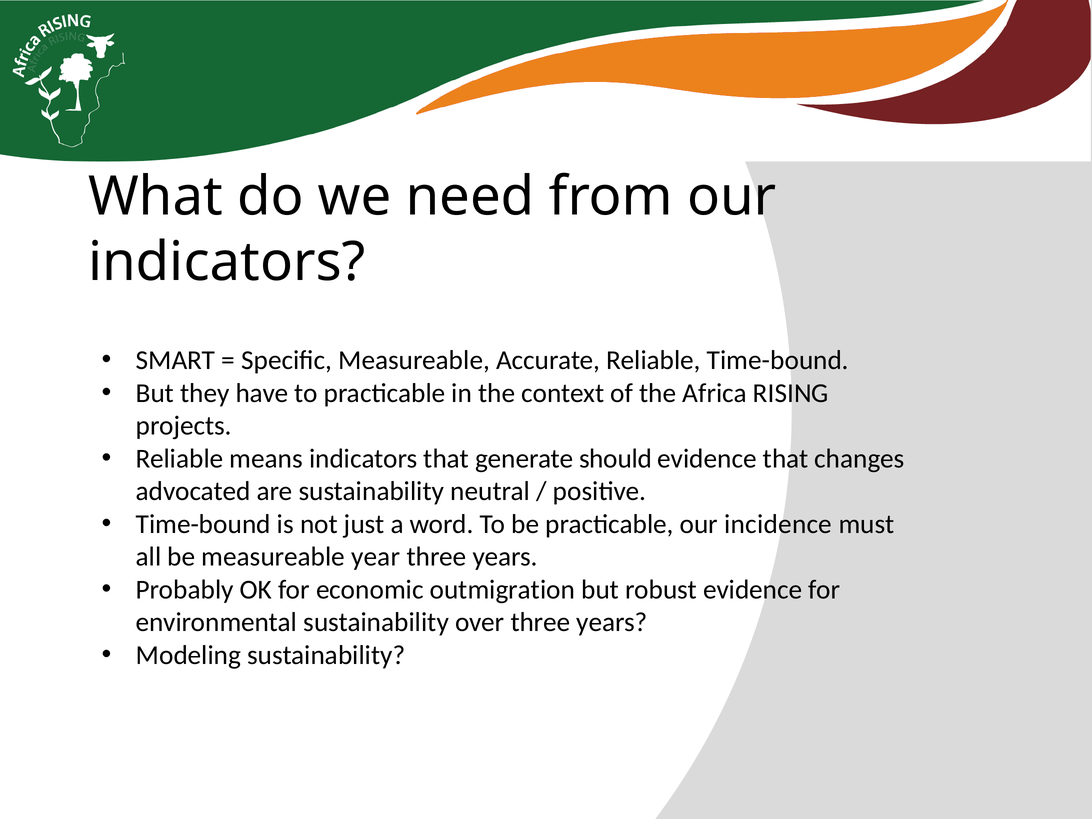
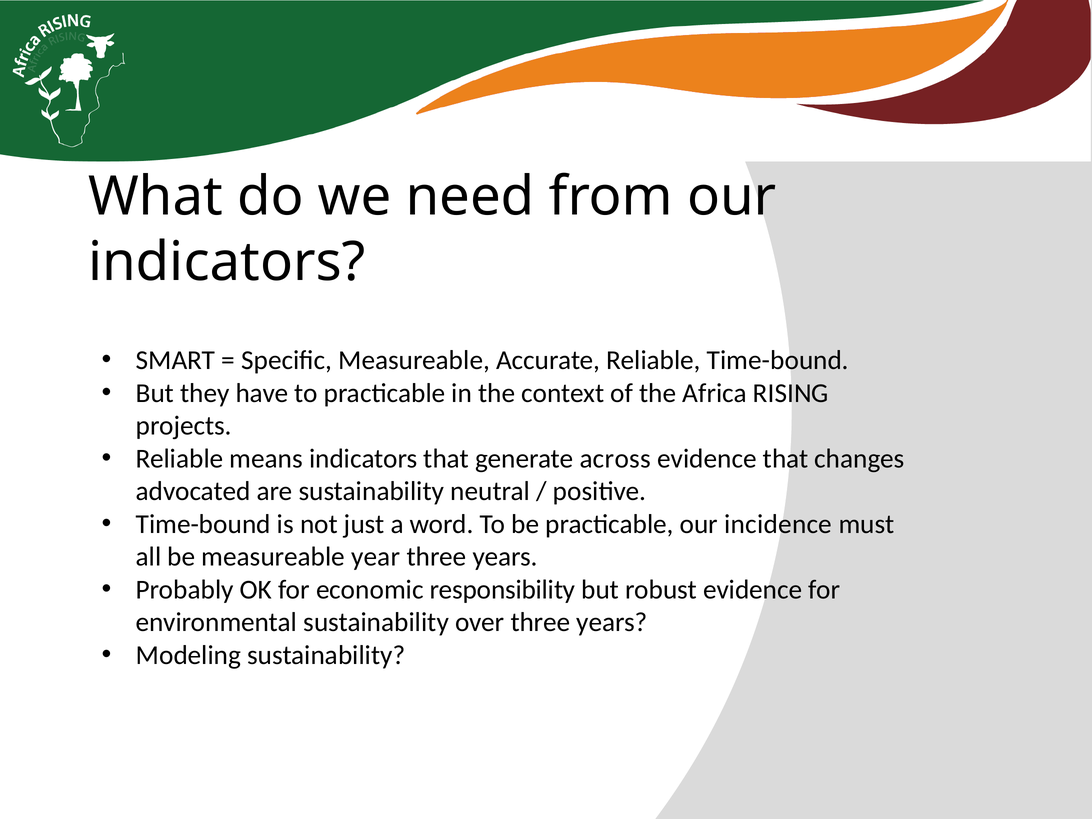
should: should -> across (615, 459)
outmigration: outmigration -> responsibility (502, 590)
